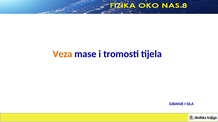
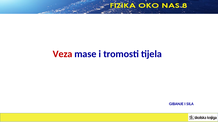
Veza colour: orange -> red (63, 54)
